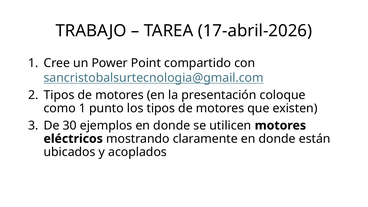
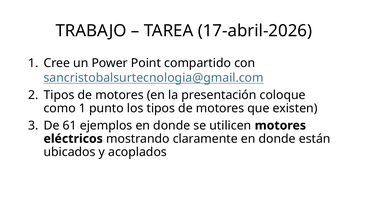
30: 30 -> 61 (70, 126)
